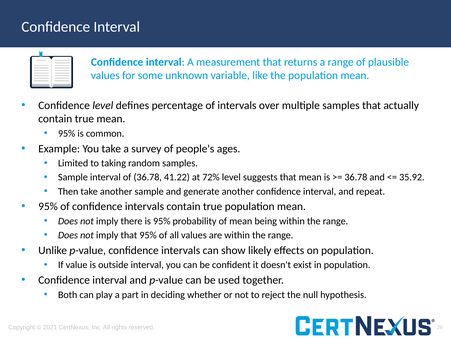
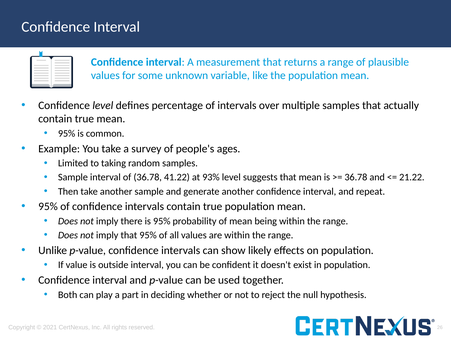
72%: 72% -> 93% (211, 177)
35.92: 35.92 -> 21.22 (412, 177)
